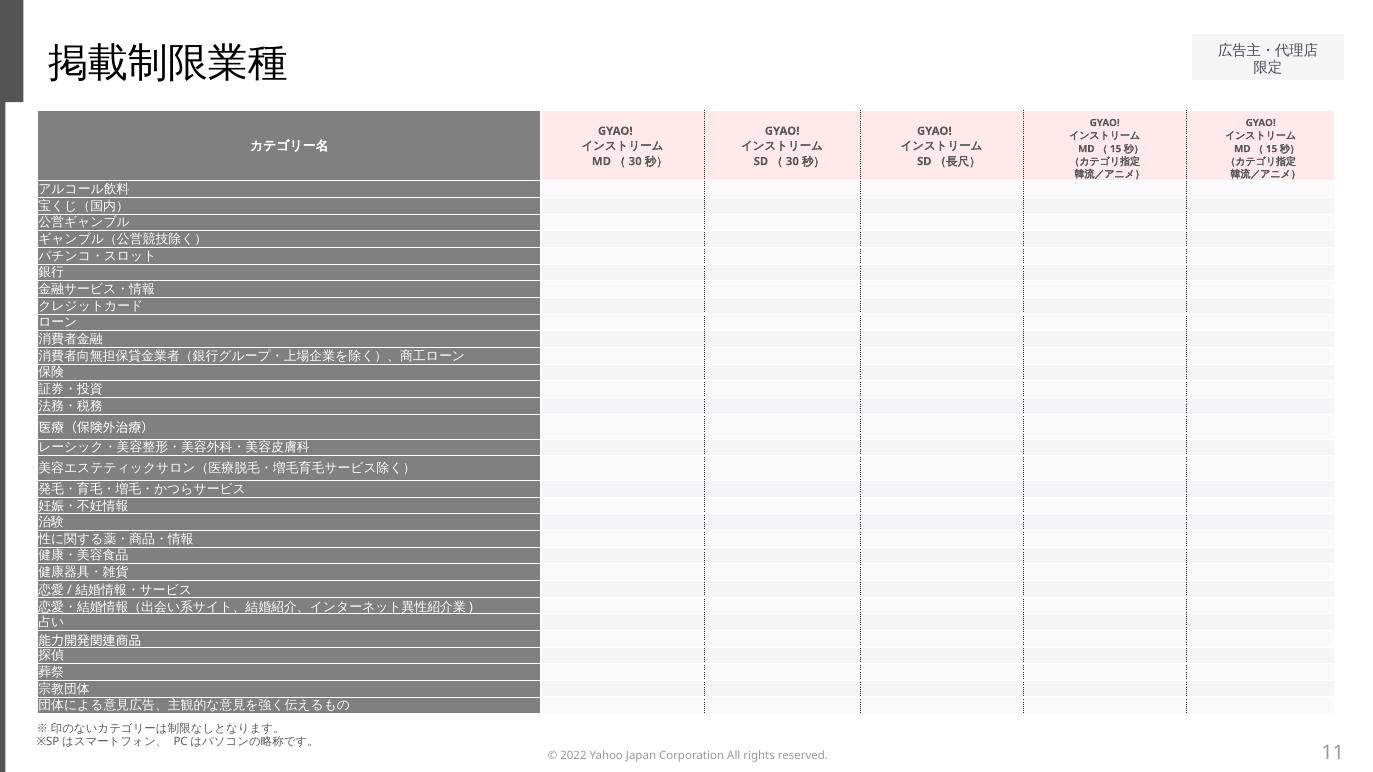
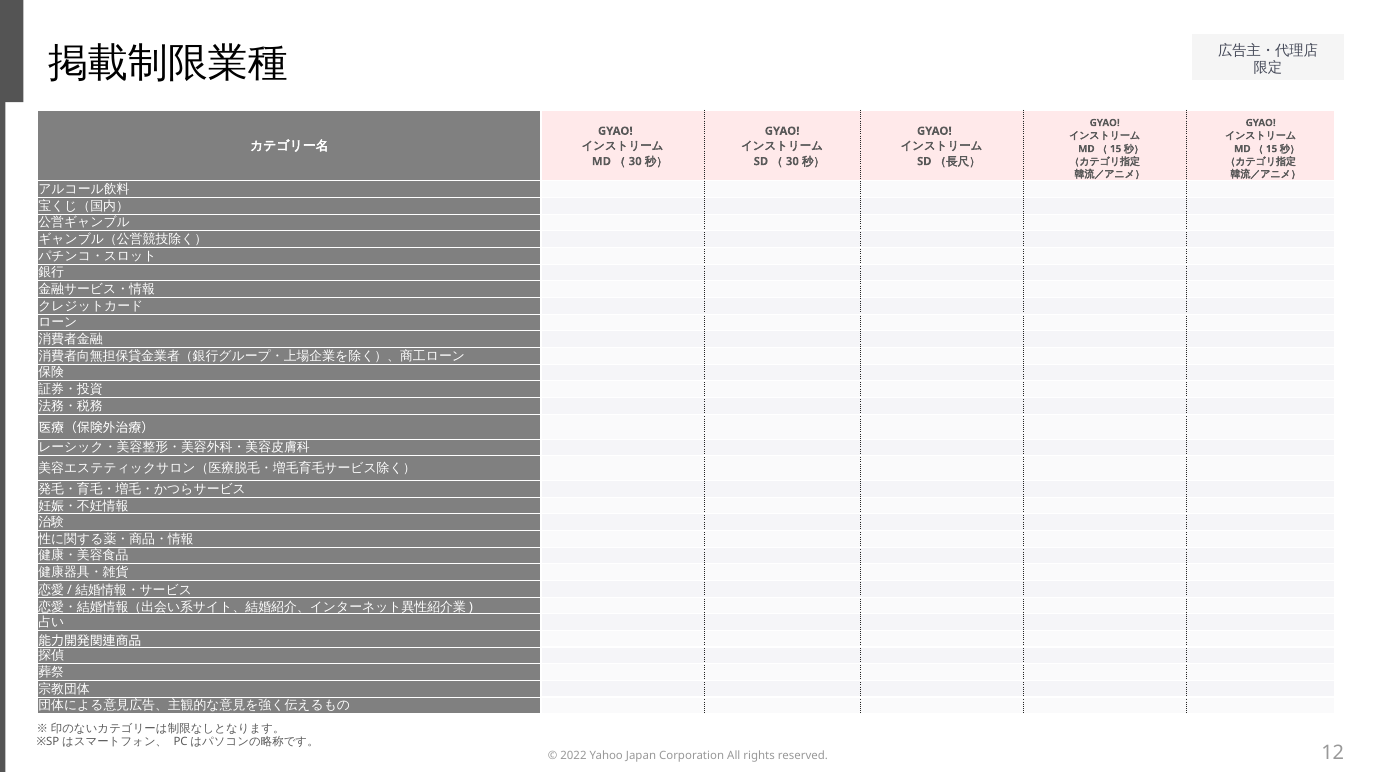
11: 11 -> 12 (1333, 753)
